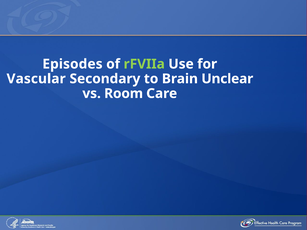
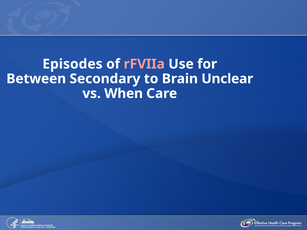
rFVIIa colour: light green -> pink (144, 64)
Vascular: Vascular -> Between (36, 79)
Room: Room -> When (124, 94)
